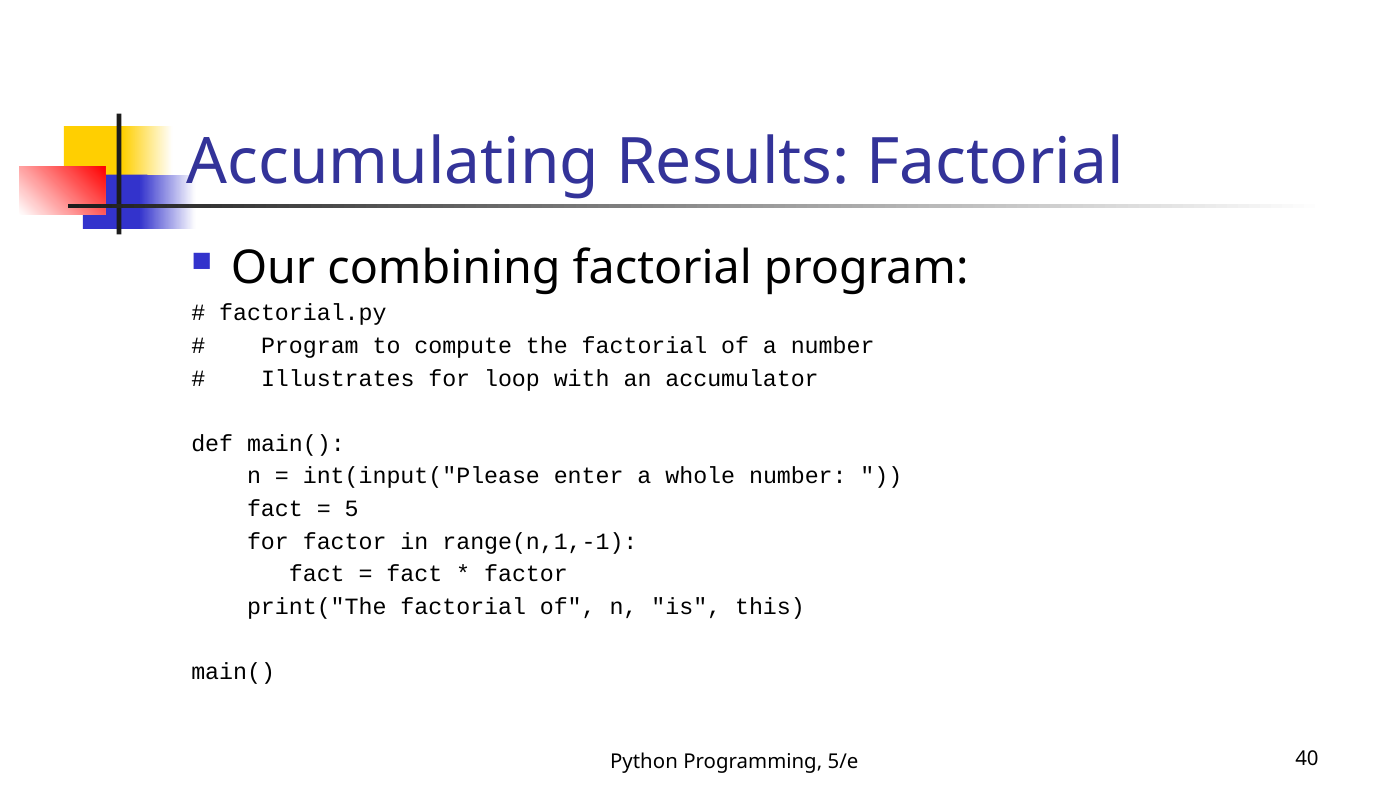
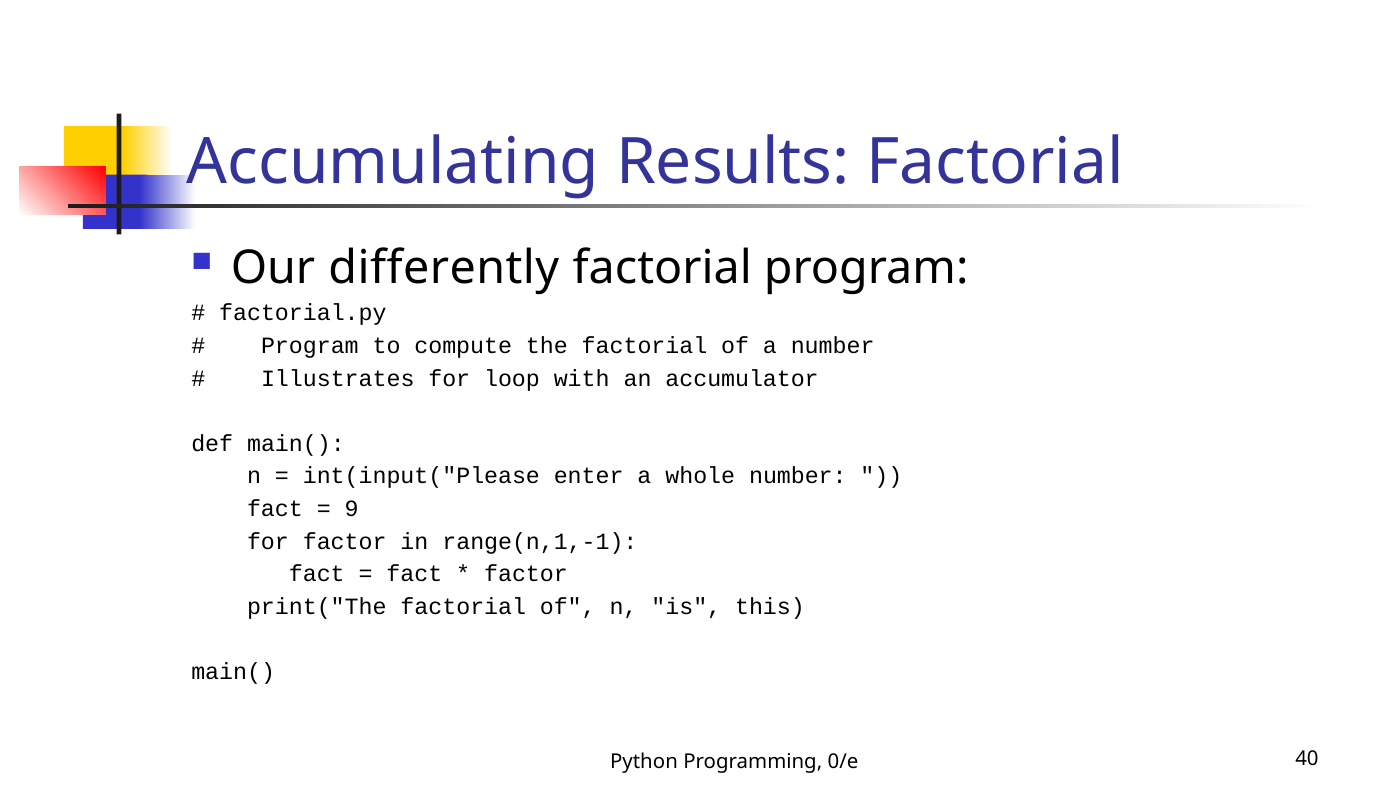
combining: combining -> differently (444, 268)
5: 5 -> 9 (352, 509)
5/e: 5/e -> 0/e (843, 762)
